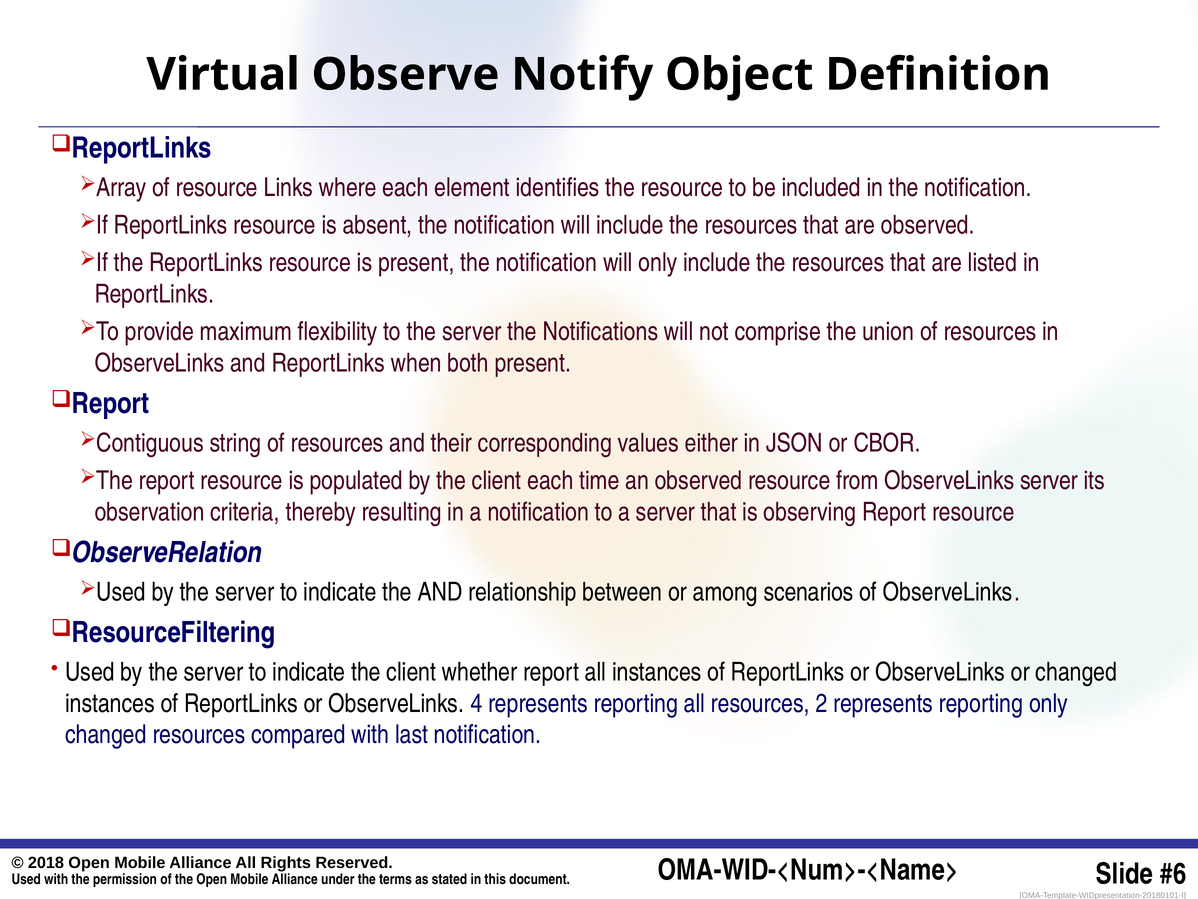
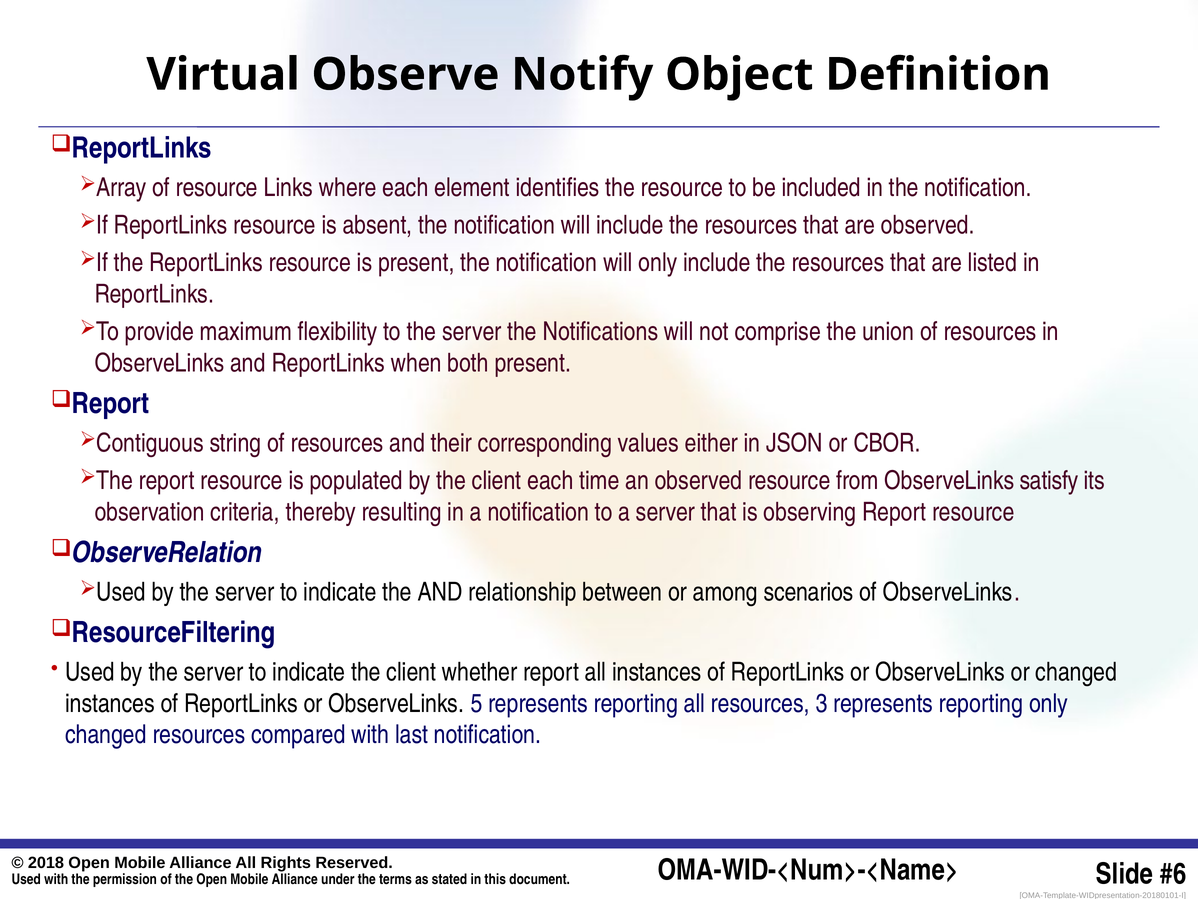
ObserveLinks server: server -> satisfy (1049, 481)
4: 4 -> 5 (476, 703)
2: 2 -> 3 (822, 703)
